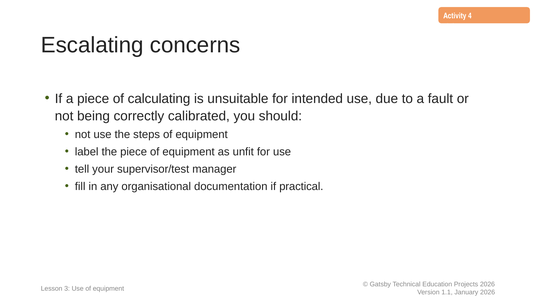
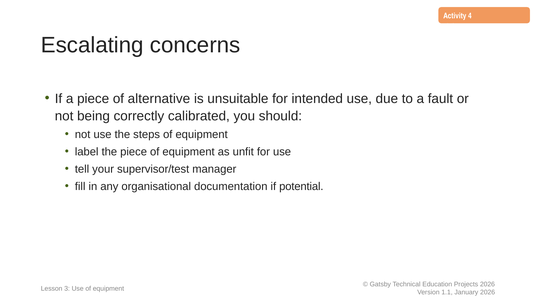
calculating: calculating -> alternative (159, 98)
practical: practical -> potential (301, 186)
